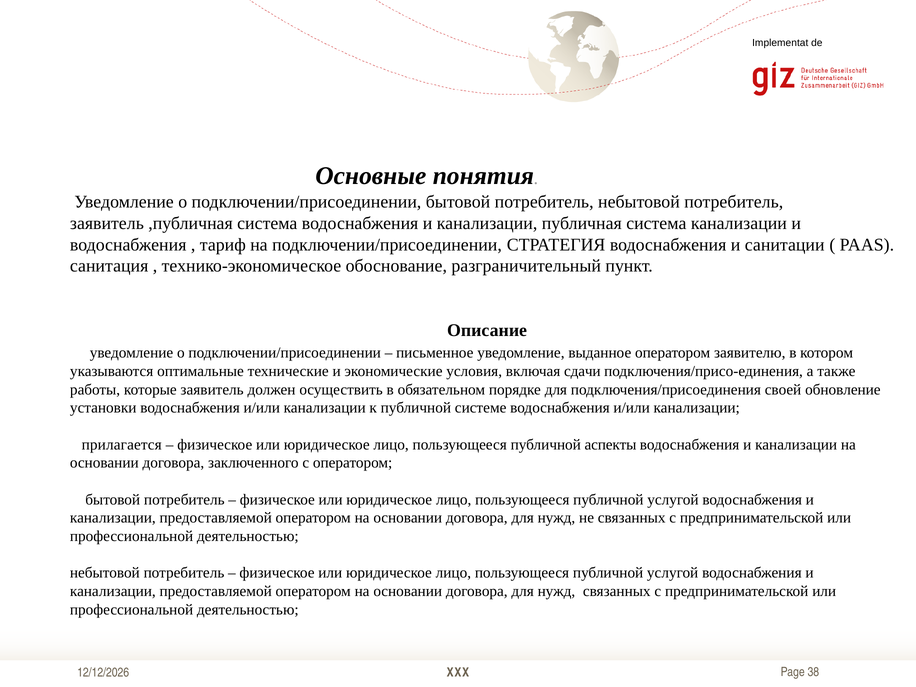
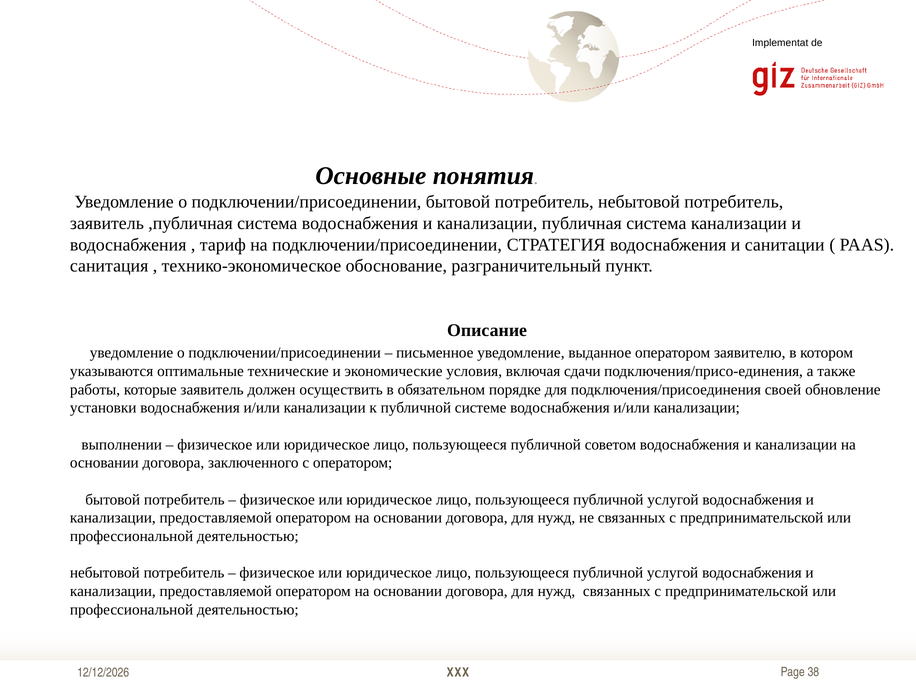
прилагается: прилагается -> выполнении (122, 445)
аспекты: аспекты -> советом (610, 445)
